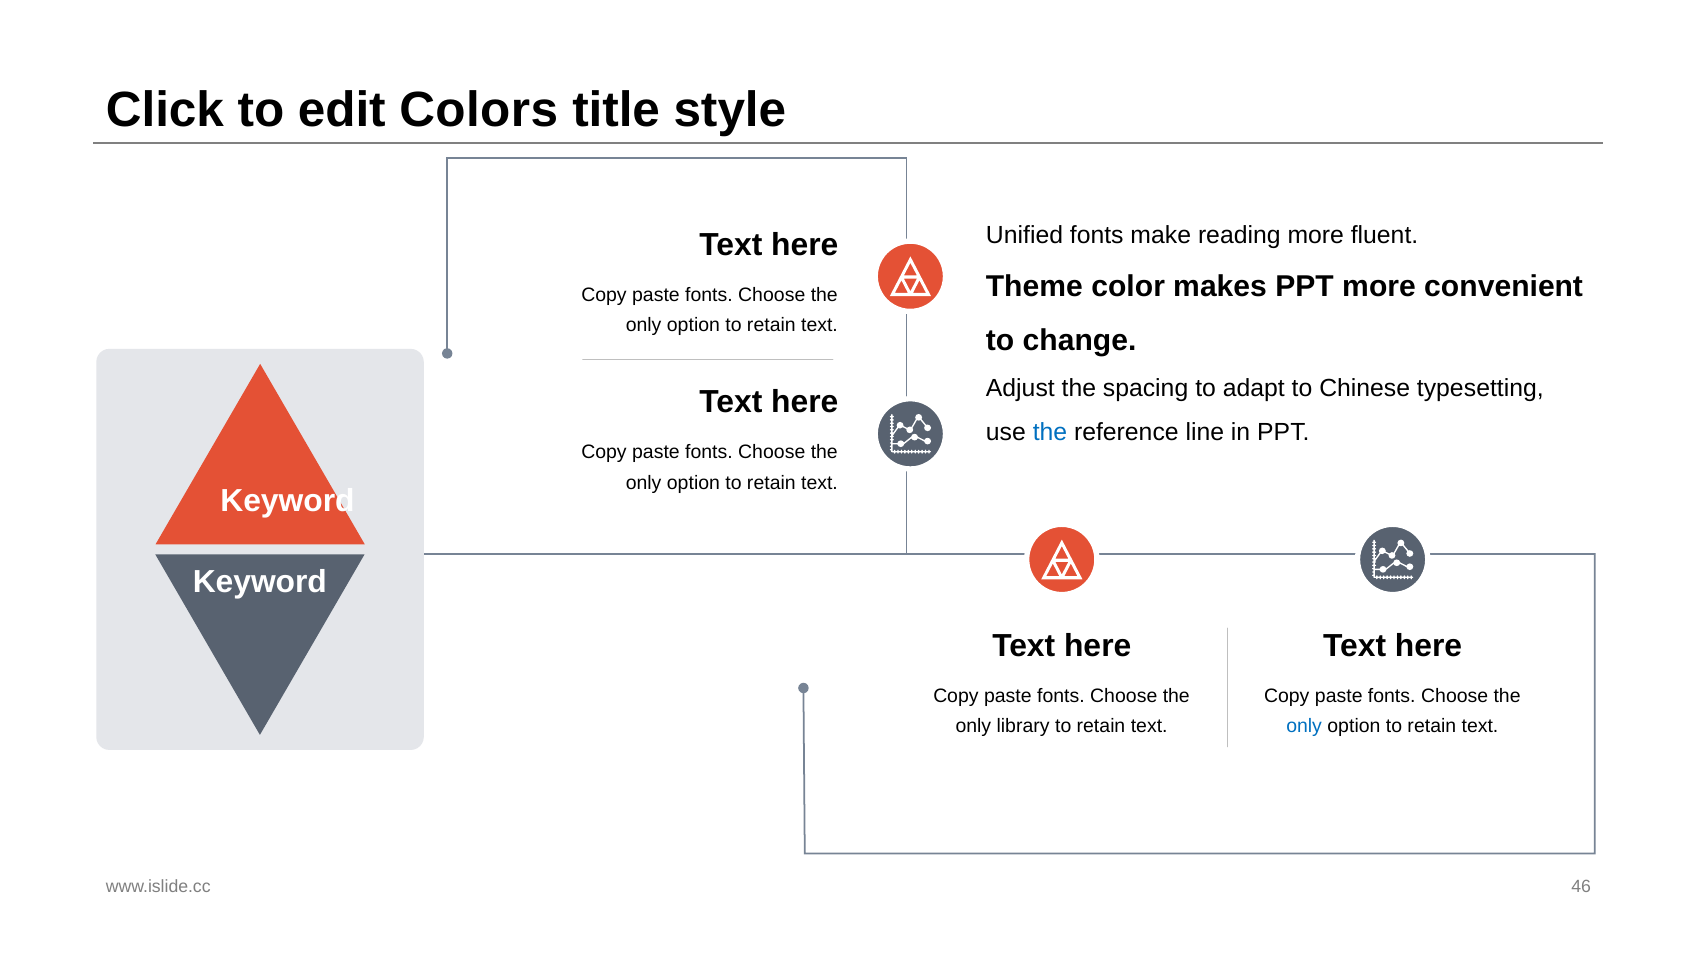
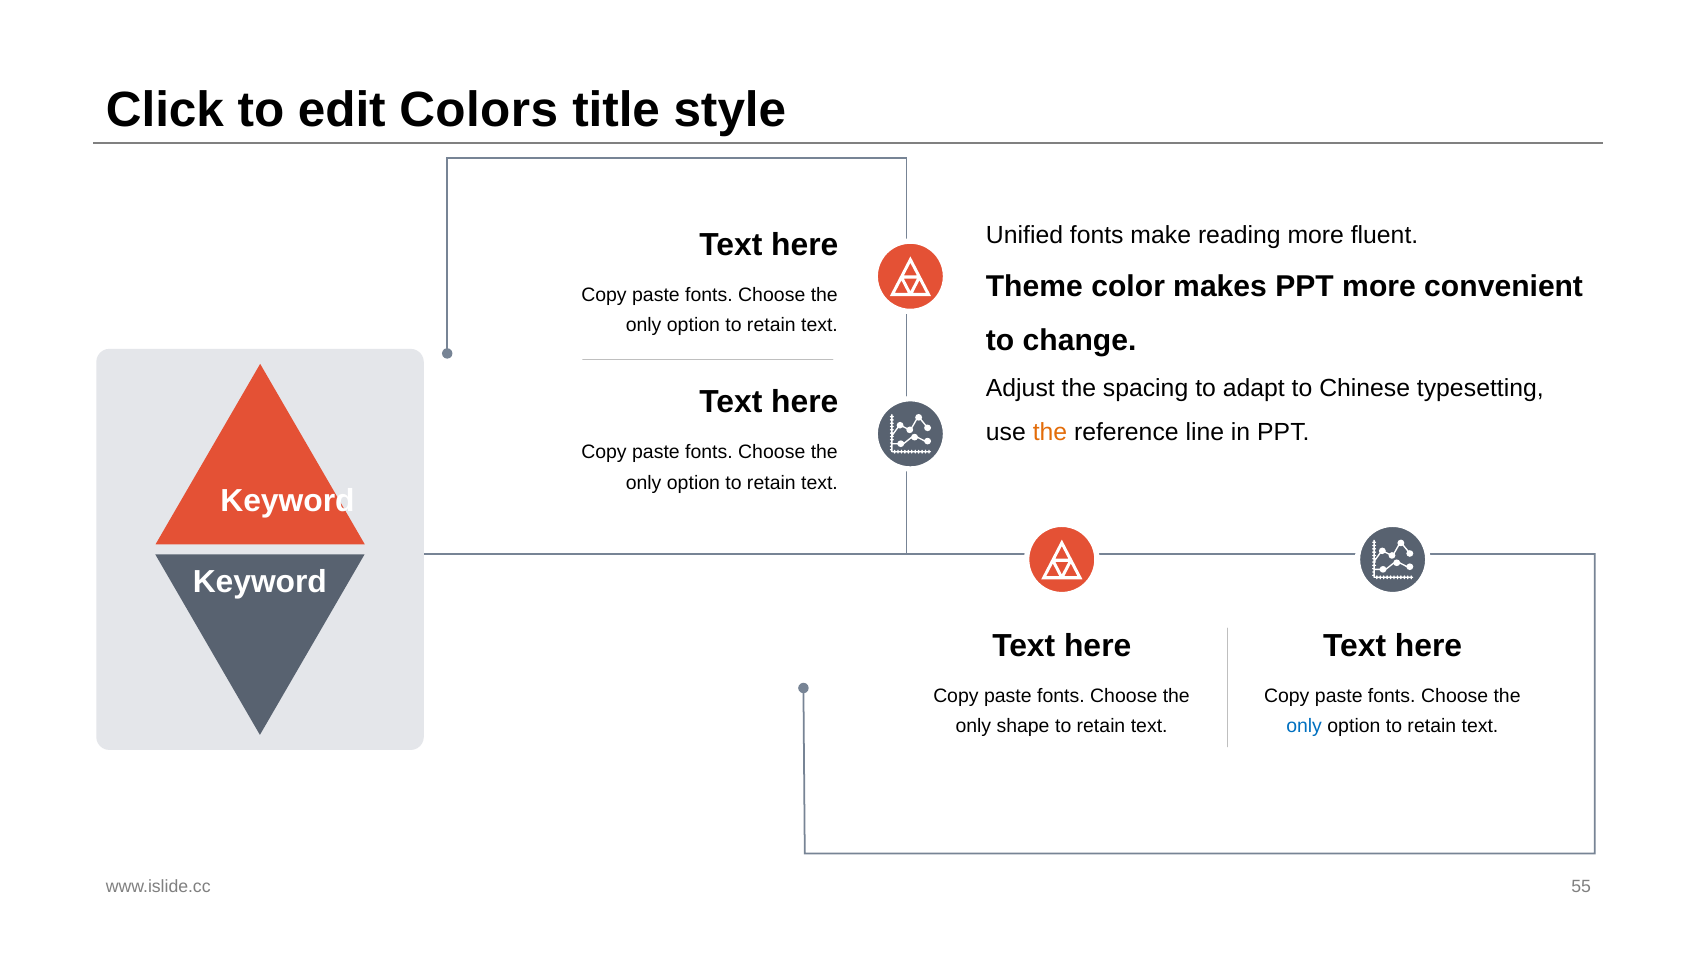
the colour: blue -> orange (1050, 432)
library: library -> shape (1023, 726)
46: 46 -> 55 (1581, 886)
